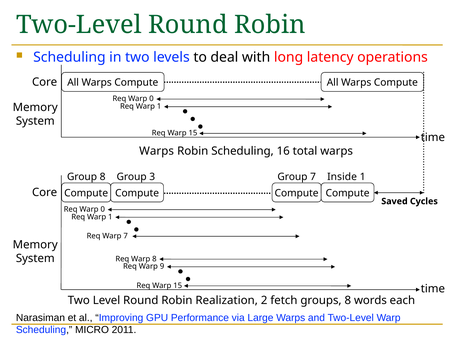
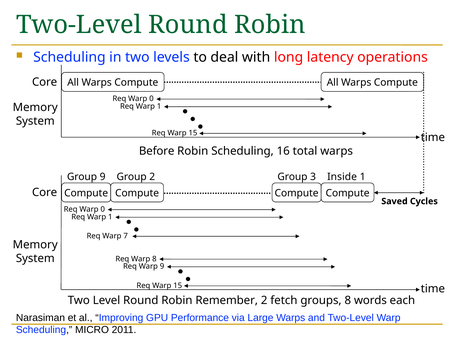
Warps: Warps -> Before (157, 151)
Group 8: 8 -> 9 (103, 177)
Group 3: 3 -> 2 (152, 177)
Group 7: 7 -> 3 (313, 177)
Realization: Realization -> Remember (227, 301)
